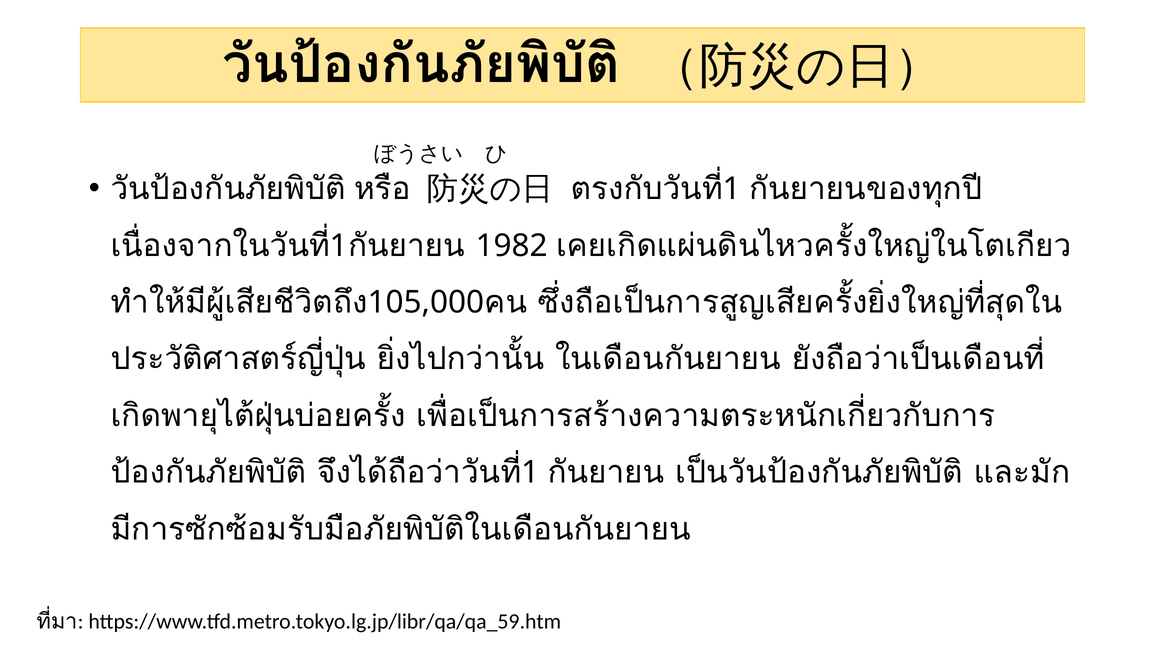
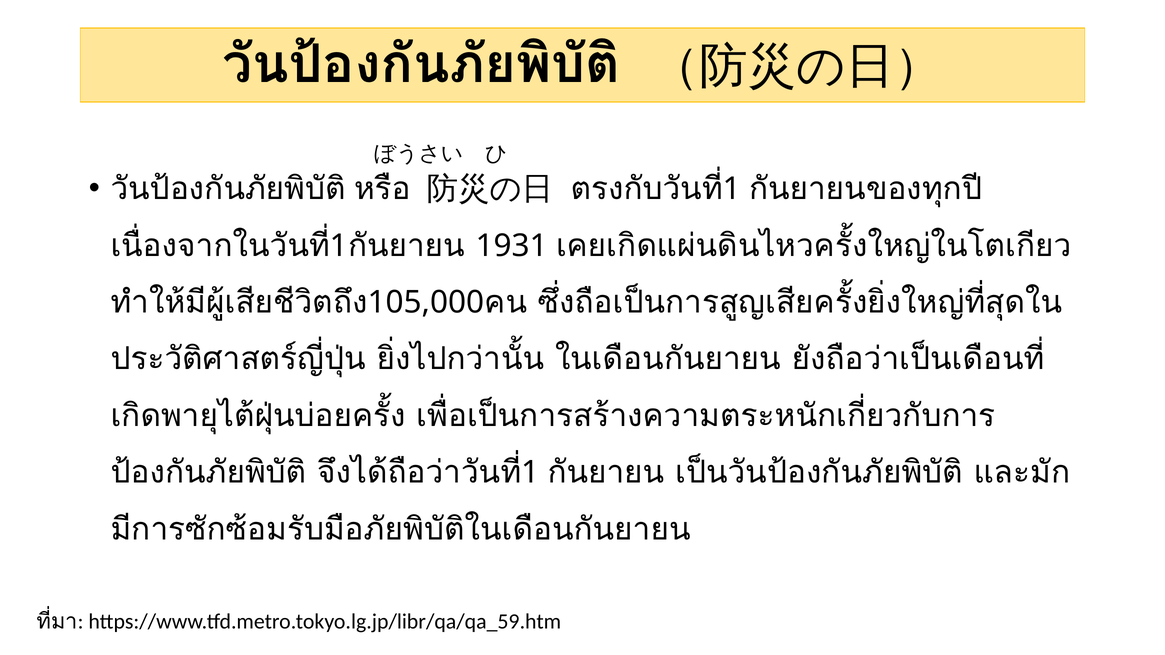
1982: 1982 -> 1931 (512, 246)
